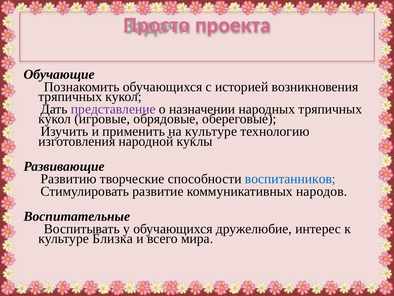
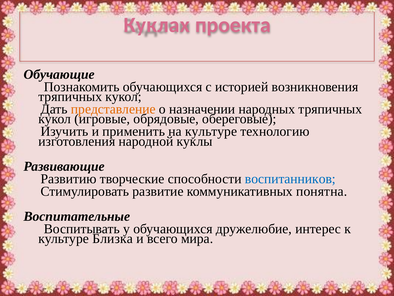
Просто: Просто -> Куклах (157, 25)
представление colour: purple -> orange (113, 109)
народов: народов -> понятна (322, 191)
